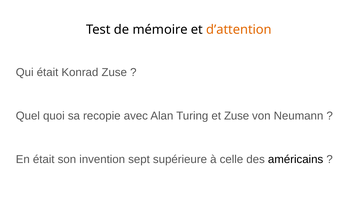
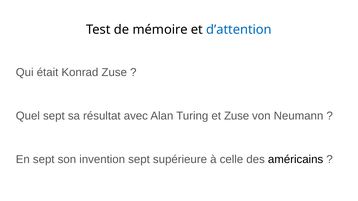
d’attention colour: orange -> blue (239, 30)
Quel quoi: quoi -> sept (54, 116)
recopie: recopie -> résultat (102, 116)
En était: était -> sept (44, 160)
